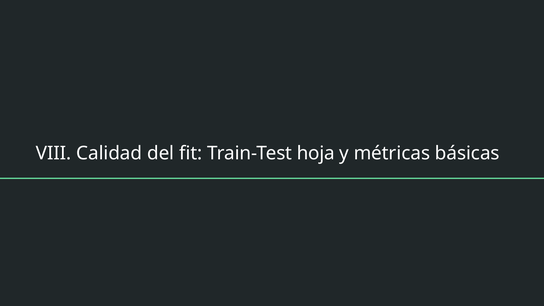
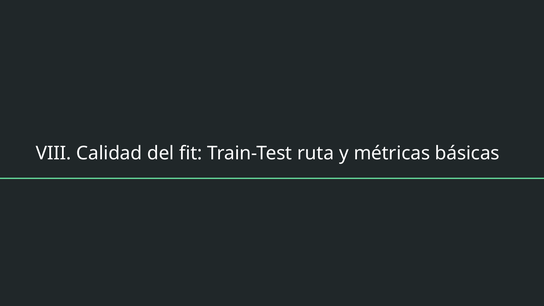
hoja: hoja -> ruta (316, 153)
